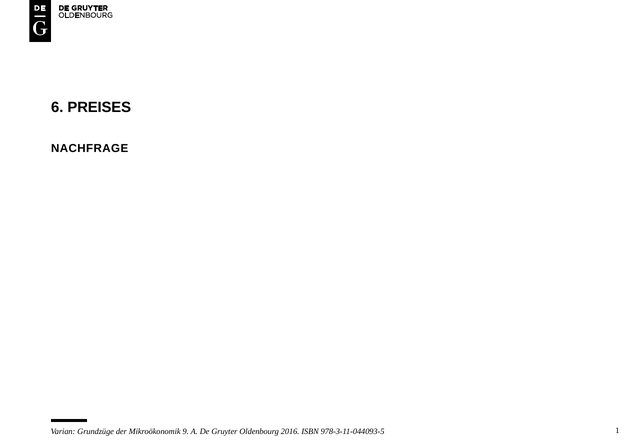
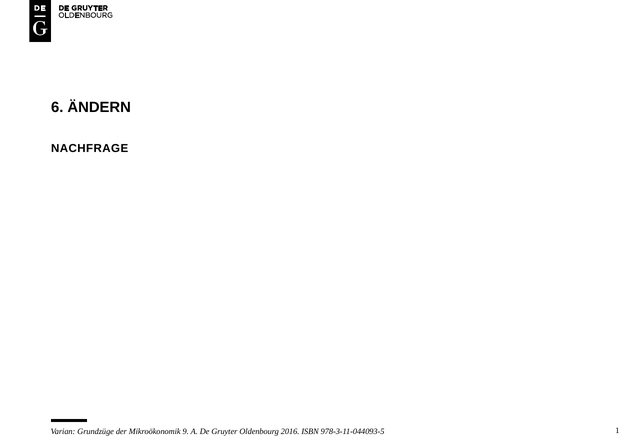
PREISES: PREISES -> ÄNDERN (99, 107)
